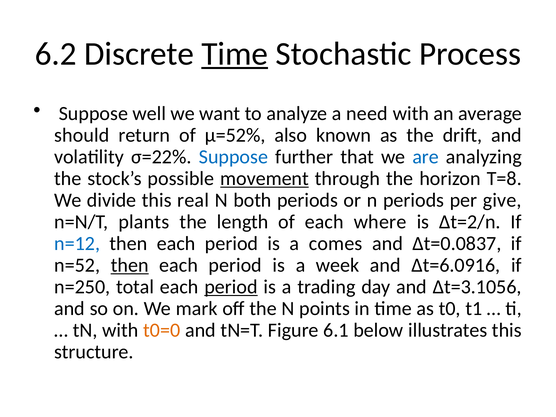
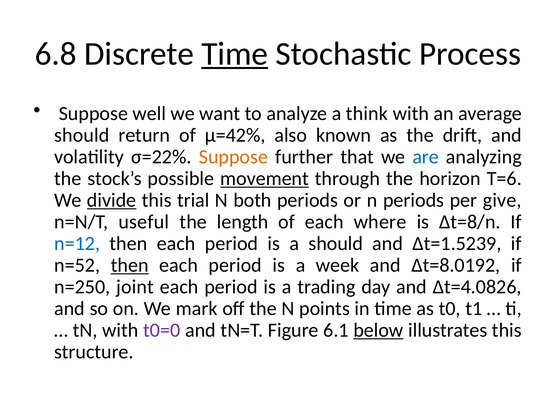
6.2: 6.2 -> 6.8 (56, 54)
need: need -> think (367, 114)
μ=52%: μ=52% -> μ=42% (235, 135)
Suppose colour: blue -> orange (233, 157)
T=8: T=8 -> T=6 (504, 179)
divide underline: none -> present (112, 200)
real: real -> trial (193, 200)
plants: plants -> useful (144, 222)
Δt=2/n: Δt=2/n -> Δt=8/n (470, 222)
a comes: comes -> should (336, 244)
Δt=0.0837: Δt=0.0837 -> Δt=1.5239 (457, 244)
Δt=6.0916: Δt=6.0916 -> Δt=8.0192 (456, 265)
total: total -> joint (135, 287)
period underline: present -> none (231, 287)
Δt=3.1056: Δt=3.1056 -> Δt=4.0826 (477, 287)
t0=0 colour: orange -> purple (162, 330)
below underline: none -> present (378, 330)
